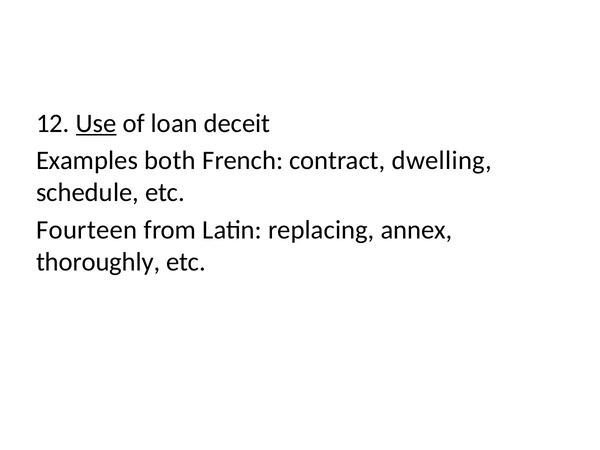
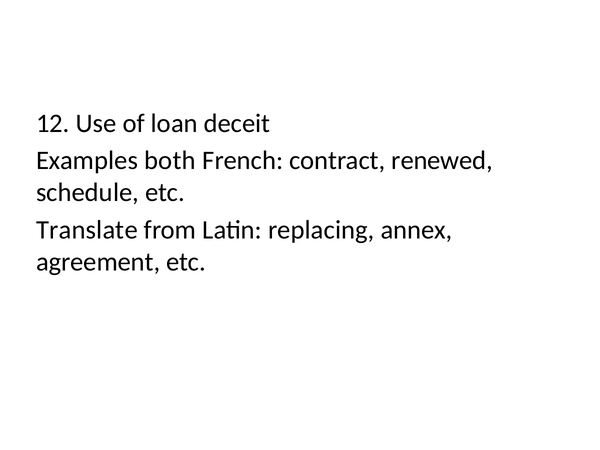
Use underline: present -> none (96, 123)
dwelling: dwelling -> renewed (442, 161)
Fourteen: Fourteen -> Translate (87, 230)
thoroughly: thoroughly -> agreement (98, 262)
